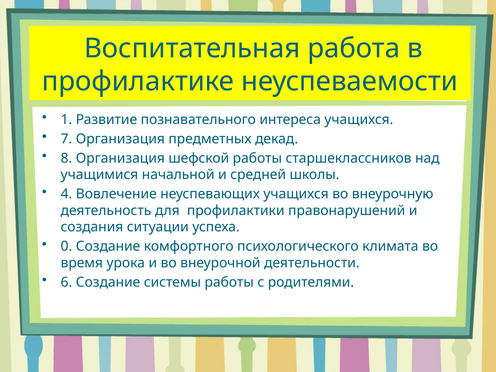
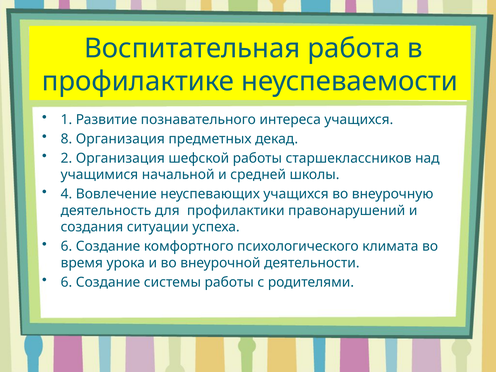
7: 7 -> 8 (66, 139)
8: 8 -> 2 (66, 158)
0: 0 -> 6 (66, 246)
